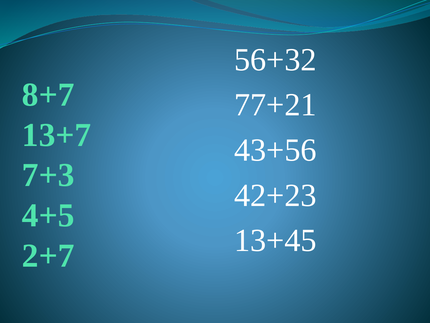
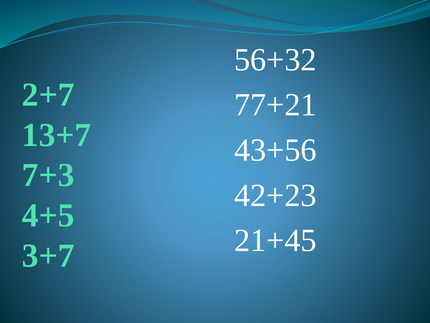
8+7: 8+7 -> 2+7 (48, 95)
13+45: 13+45 -> 21+45 (275, 240)
2+7: 2+7 -> 3+7 (48, 255)
